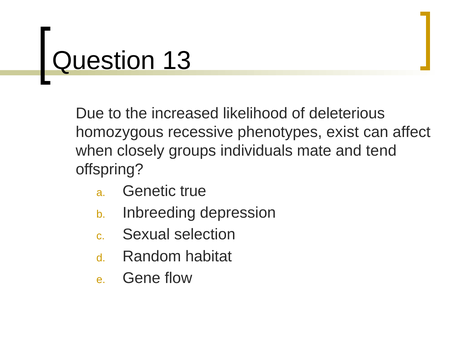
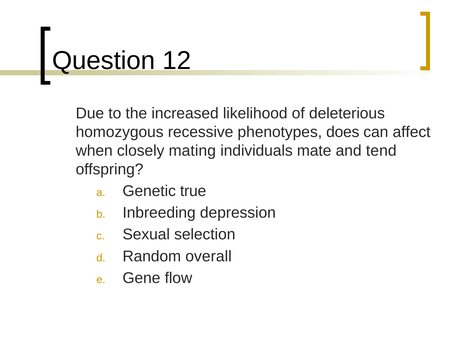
13: 13 -> 12 (177, 61)
exist: exist -> does (343, 132)
groups: groups -> mating (192, 151)
habitat: habitat -> overall (209, 256)
